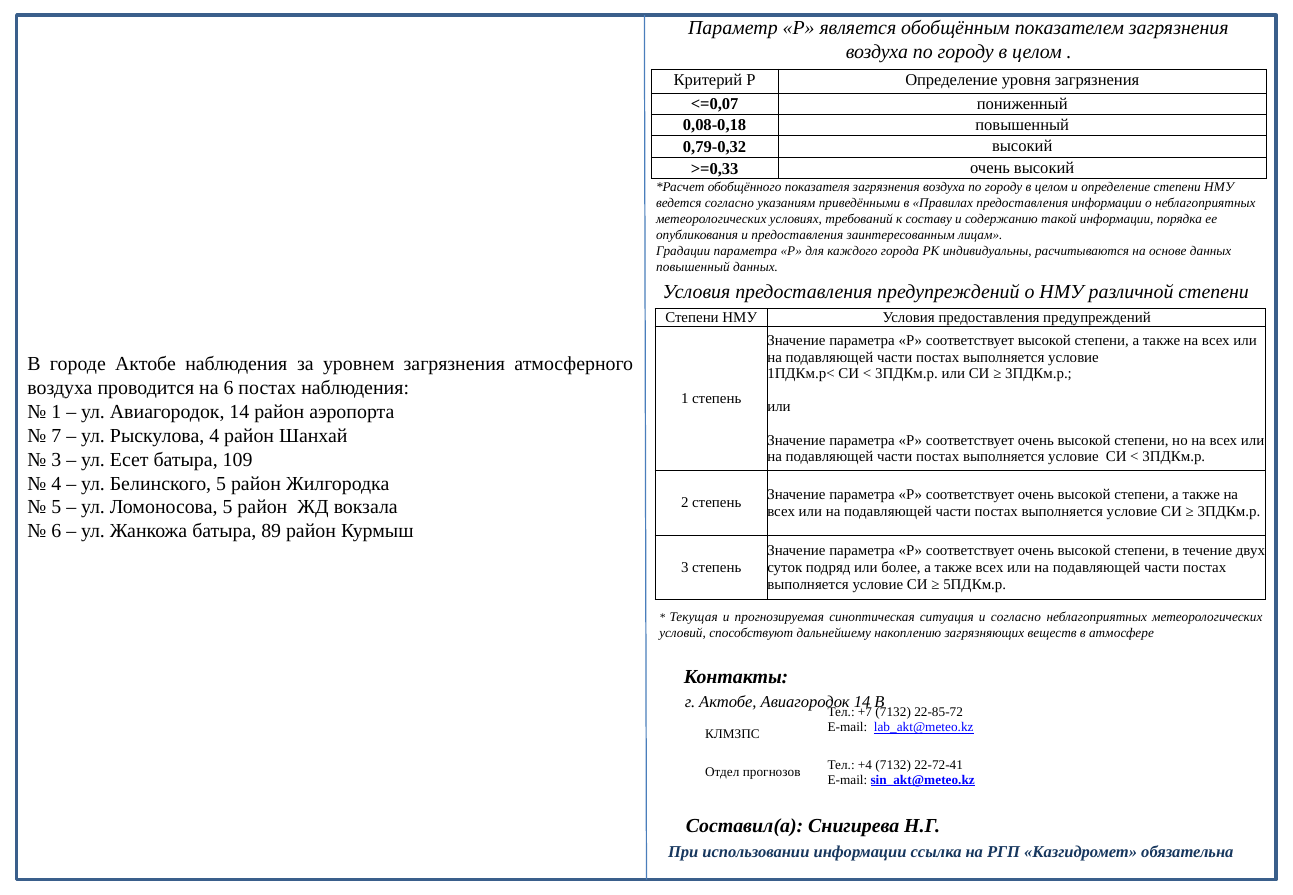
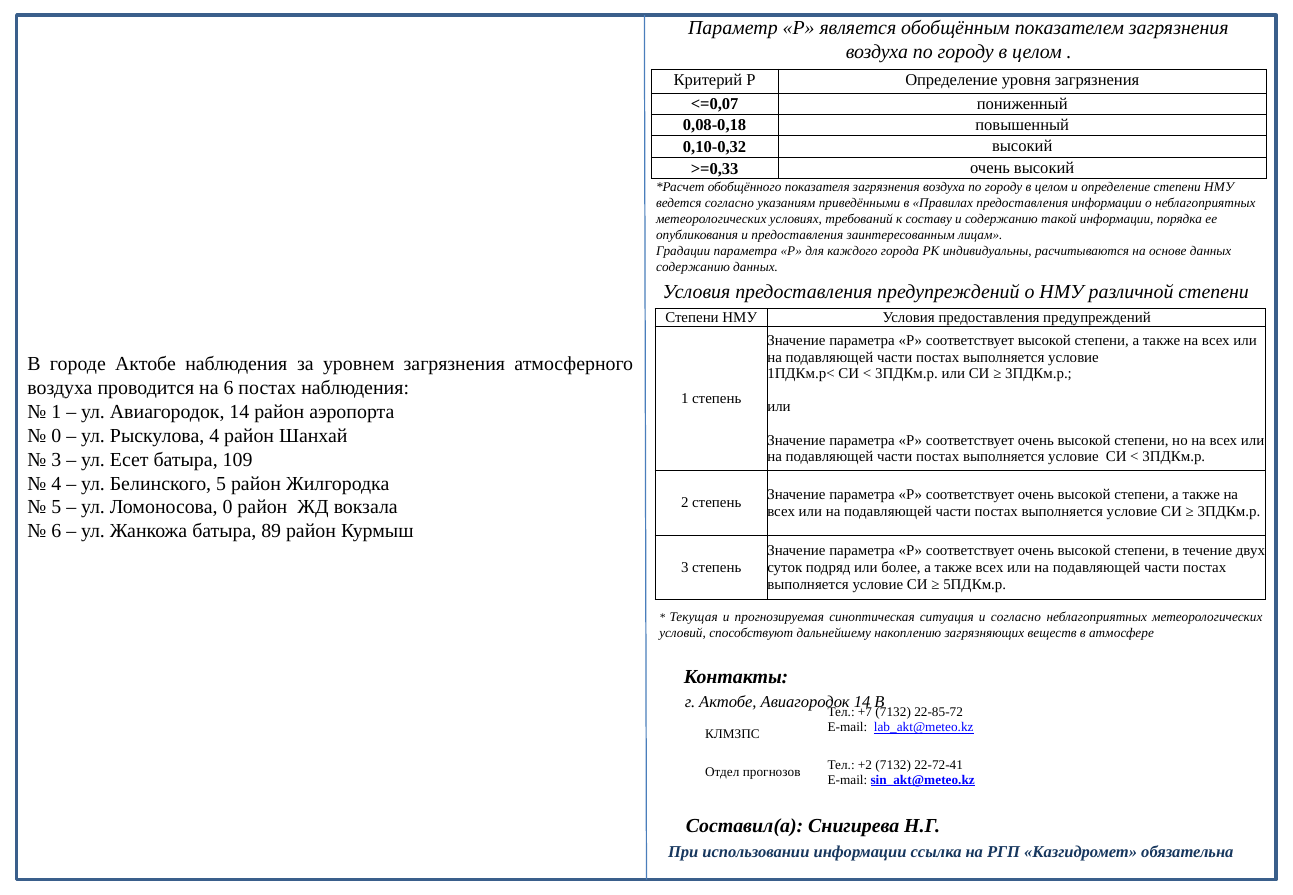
0,79-0,32: 0,79-0,32 -> 0,10-0,32 (715, 147)
повышенный: повышенный -> содержанию (693, 267)
7: 7 -> 0 (56, 436)
Ломоносова 5: 5 -> 0 (228, 507)
+4: +4 -> +2 (865, 765)
